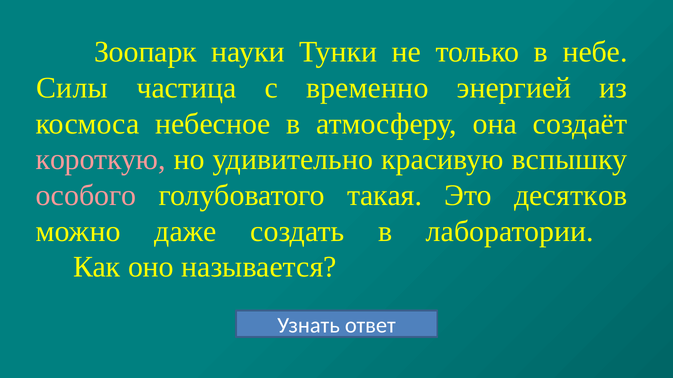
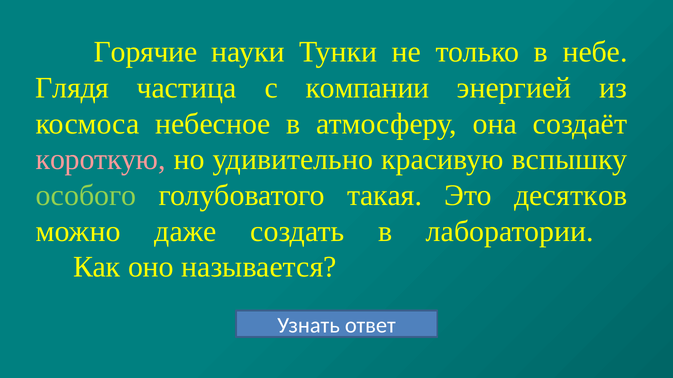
Зоопарк: Зоопарк -> Горячие (146, 52)
Силы: Силы -> Глядя (72, 88)
временно: временно -> компании (368, 88)
особого colour: pink -> light green (86, 196)
